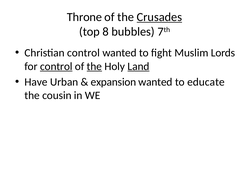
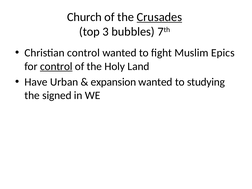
Throne: Throne -> Church (84, 17)
8: 8 -> 3 (106, 32)
Lords: Lords -> Epics (223, 53)
the underline: present -> none (94, 66)
Land underline: present -> none (139, 66)
educate: educate -> studying (206, 82)
cousin: cousin -> signed (57, 95)
